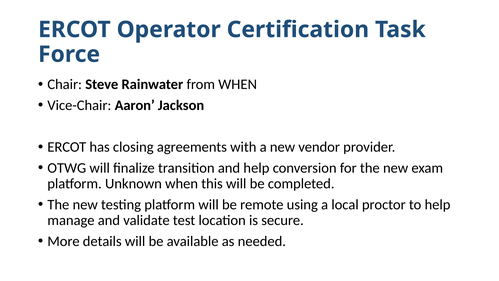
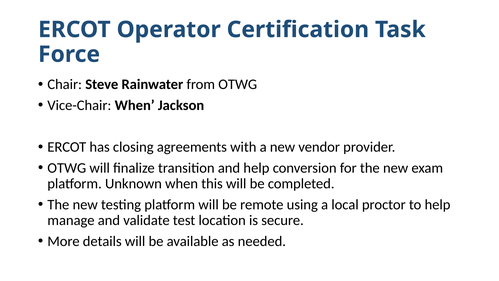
from WHEN: WHEN -> OTWG (238, 84)
Vice-Chair Aaron: Aaron -> When (135, 105)
